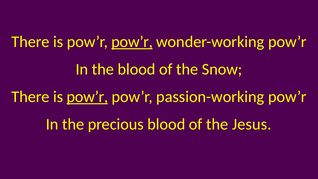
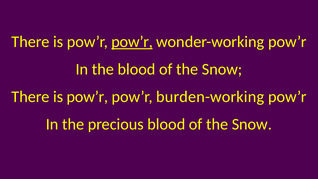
pow’r underline: present -> none (87, 97)
passion-working: passion-working -> burden-working (210, 97)
Jesus: Jesus -> Snow (252, 124)
